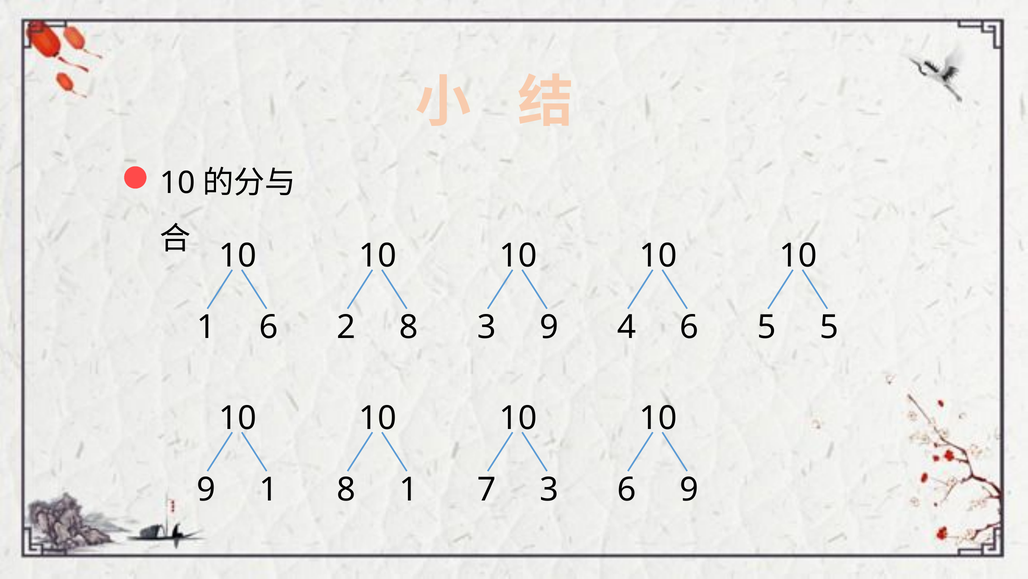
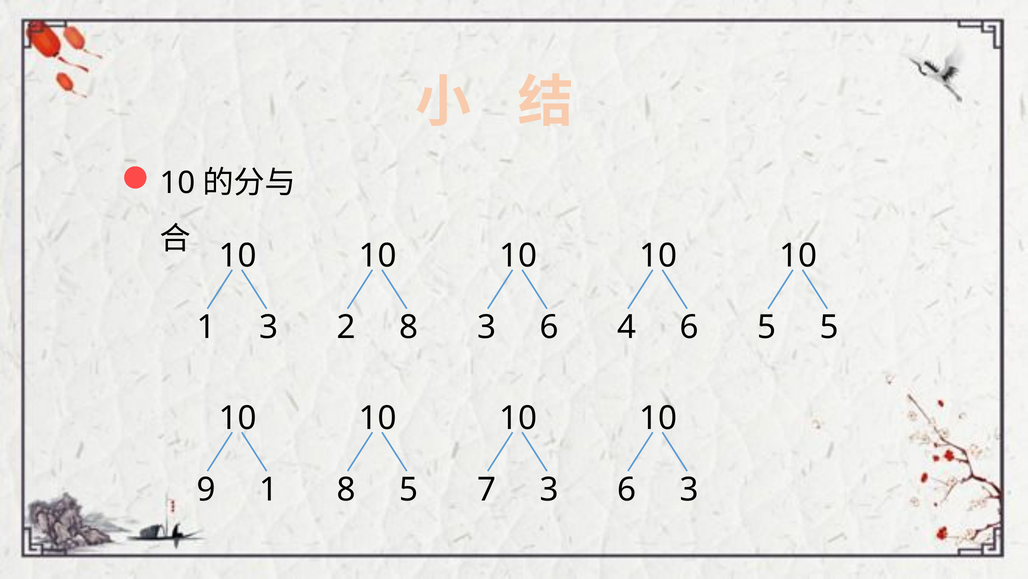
1 6: 6 -> 3 (269, 327)
3 9: 9 -> 6 (549, 327)
8 1: 1 -> 5 (409, 489)
6 9: 9 -> 3 (689, 489)
